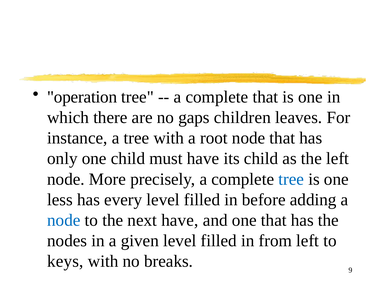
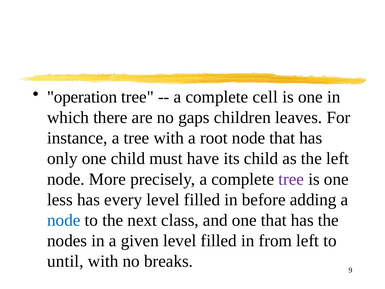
complete that: that -> cell (265, 97)
tree colour: blue -> purple (291, 179)
next have: have -> class (180, 220)
keys: keys -> until (65, 261)
